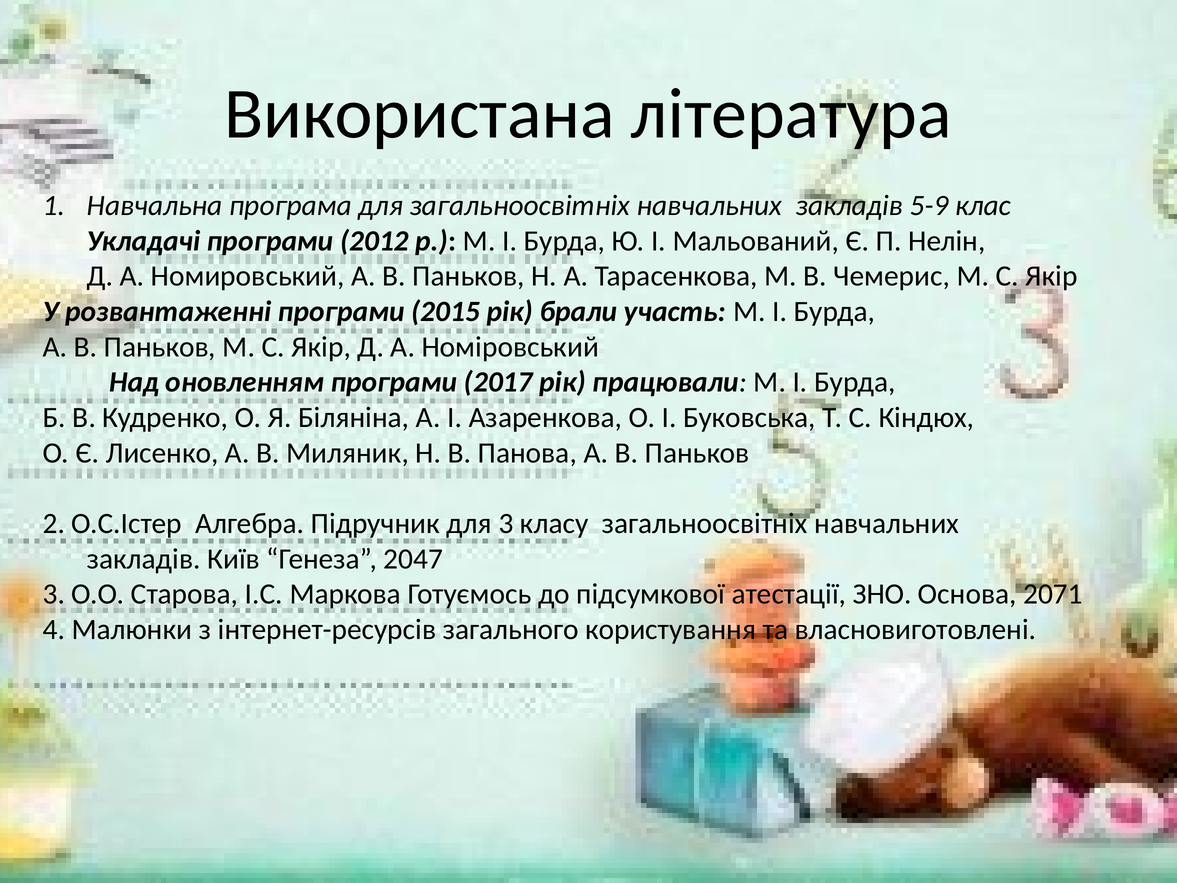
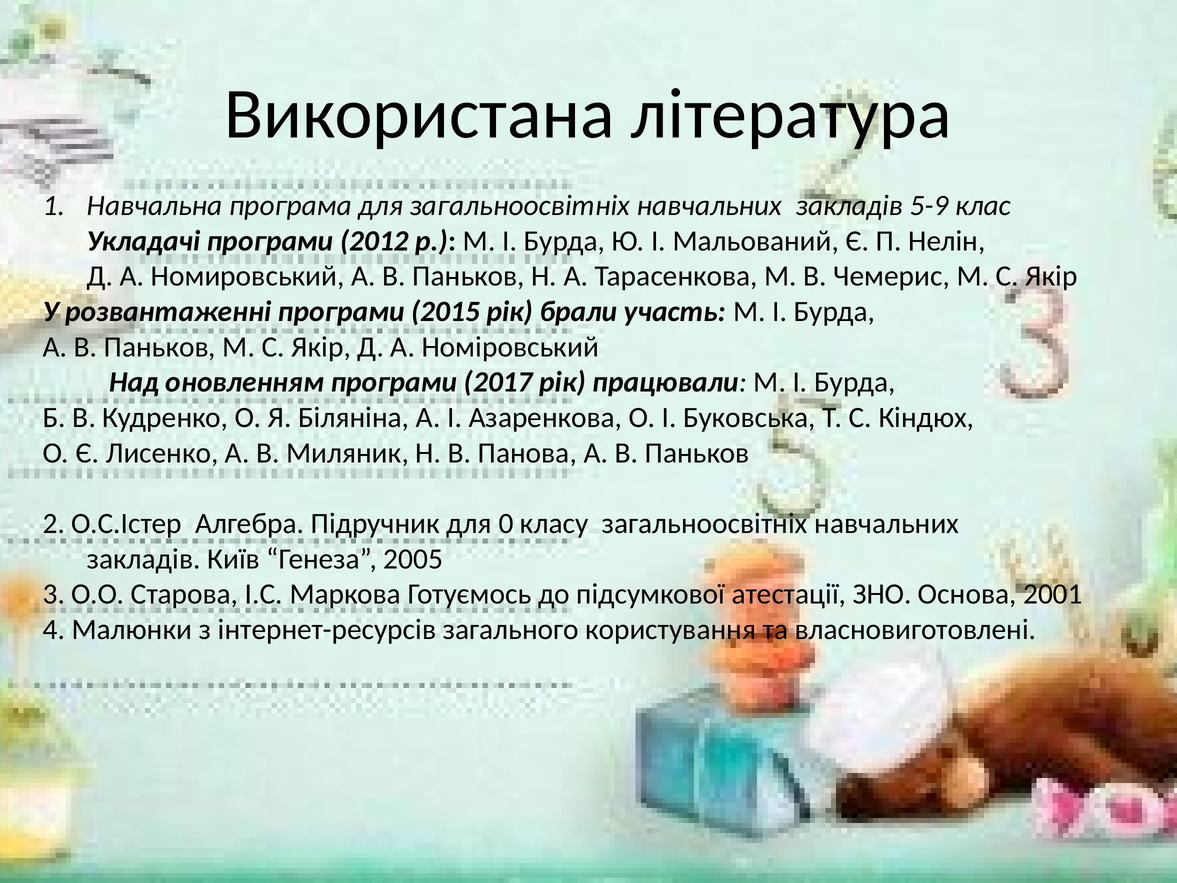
для 3: 3 -> 0 (506, 523)
2047: 2047 -> 2005 (413, 559)
2071: 2071 -> 2001 (1053, 594)
